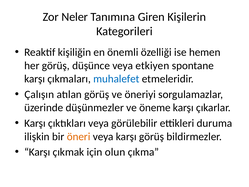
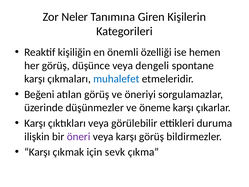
etkiyen: etkiyen -> dengeli (152, 66)
Çalışın: Çalışın -> Beğeni (39, 94)
öneri colour: orange -> purple (79, 136)
olun: olun -> sevk (115, 152)
